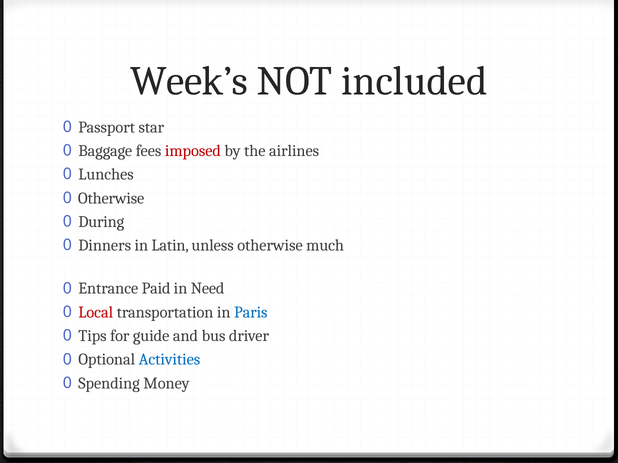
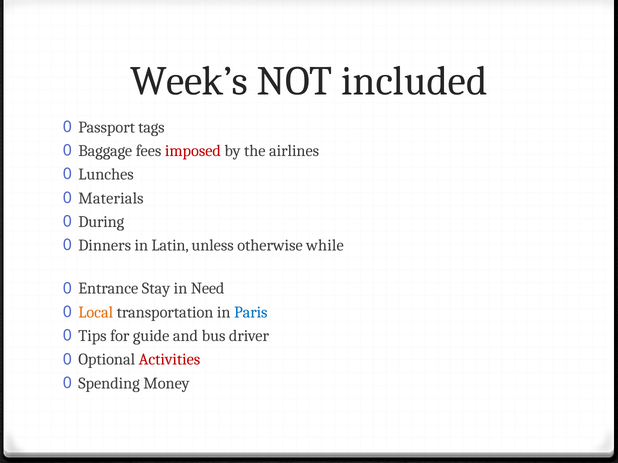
star: star -> tags (151, 127)
Otherwise: Otherwise -> Materials (111, 198)
much: much -> while (325, 246)
Paid: Paid -> Stay (156, 289)
Local colour: red -> orange (96, 313)
Activities colour: blue -> red (169, 360)
